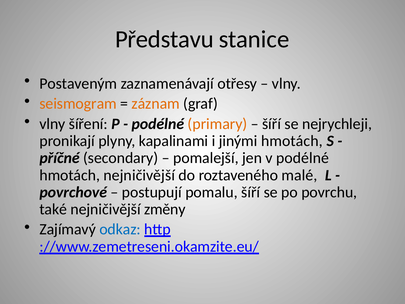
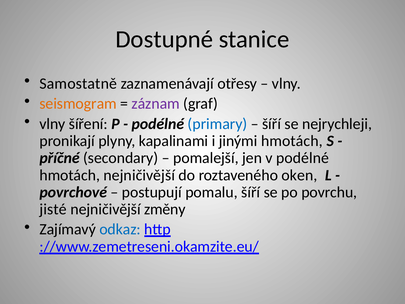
Představu: Představu -> Dostupné (164, 39)
Postaveným: Postaveným -> Samostatně (78, 83)
záznam colour: orange -> purple (156, 104)
primary colour: orange -> blue (217, 124)
malé: malé -> oken (299, 175)
také: také -> jisté (53, 209)
